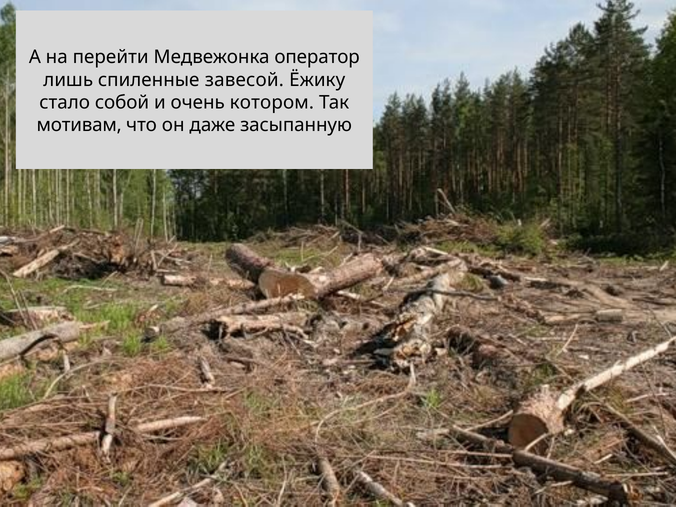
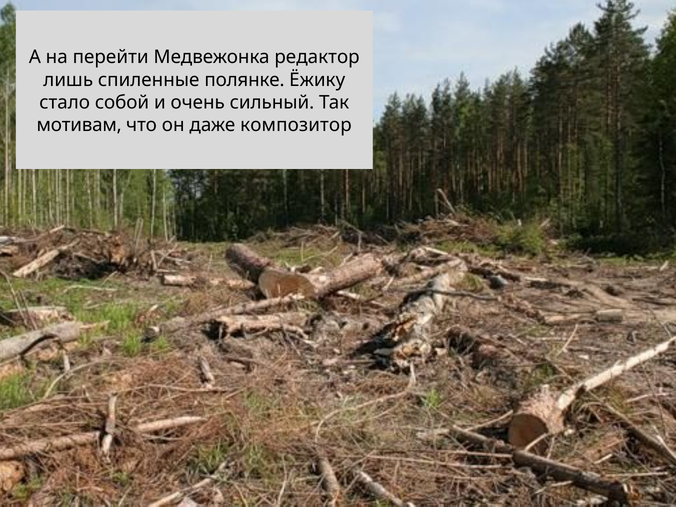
оператор: оператор -> редактор (317, 57)
завесой: завесой -> полянке (244, 80)
котором: котором -> сильный (272, 102)
засыпанную: засыпанную -> композитор (296, 125)
